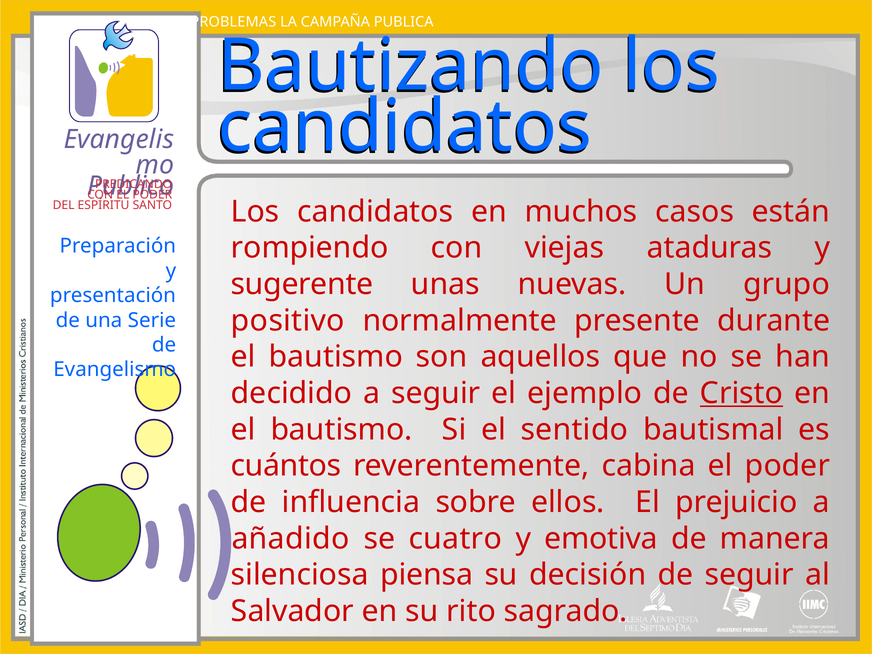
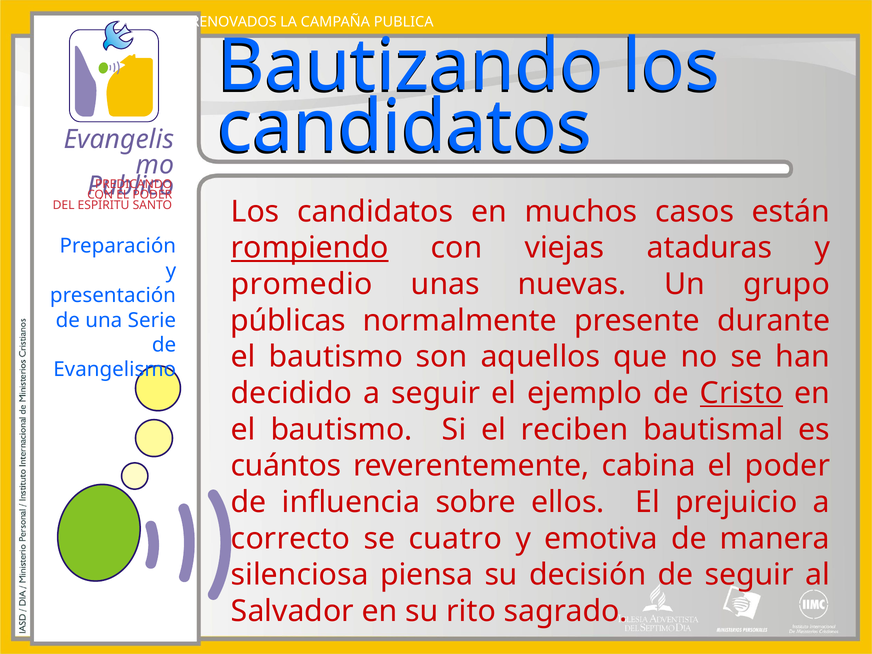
PROBLEMAS: PROBLEMAS -> RENOVADOS (233, 22)
rompiendo underline: none -> present (310, 248)
sugerente: sugerente -> promedio (302, 284)
positivo: positivo -> públicas (288, 321)
sentido: sentido -> reciben (575, 430)
añadido: añadido -> correcto (291, 539)
